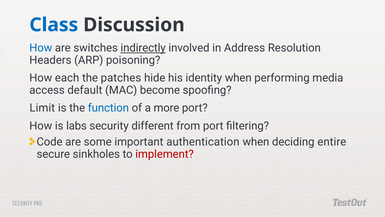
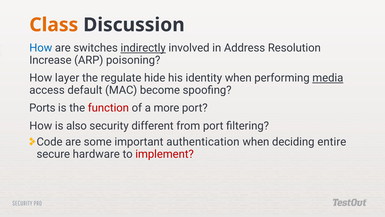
Class colour: blue -> orange (54, 25)
Headers: Headers -> Increase (50, 60)
each: each -> layer (67, 78)
patches: patches -> regulate (121, 78)
media underline: none -> present (328, 78)
Limit: Limit -> Ports (42, 108)
function colour: blue -> red (108, 108)
labs: labs -> also (76, 126)
sinkholes: sinkholes -> hardware (96, 154)
